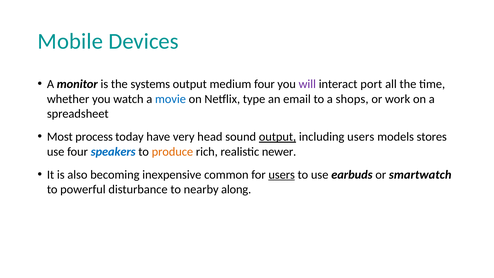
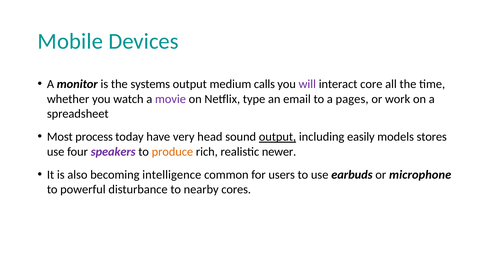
medium four: four -> calls (264, 84)
port: port -> core (371, 84)
movie colour: blue -> purple (170, 99)
shops: shops -> pages (352, 99)
including users: users -> easily (361, 137)
speakers colour: blue -> purple (113, 152)
inexpensive: inexpensive -> intelligence (172, 175)
users underline: present -> none (282, 175)
smartwatch: smartwatch -> microphone (420, 175)
along: along -> cores (236, 190)
